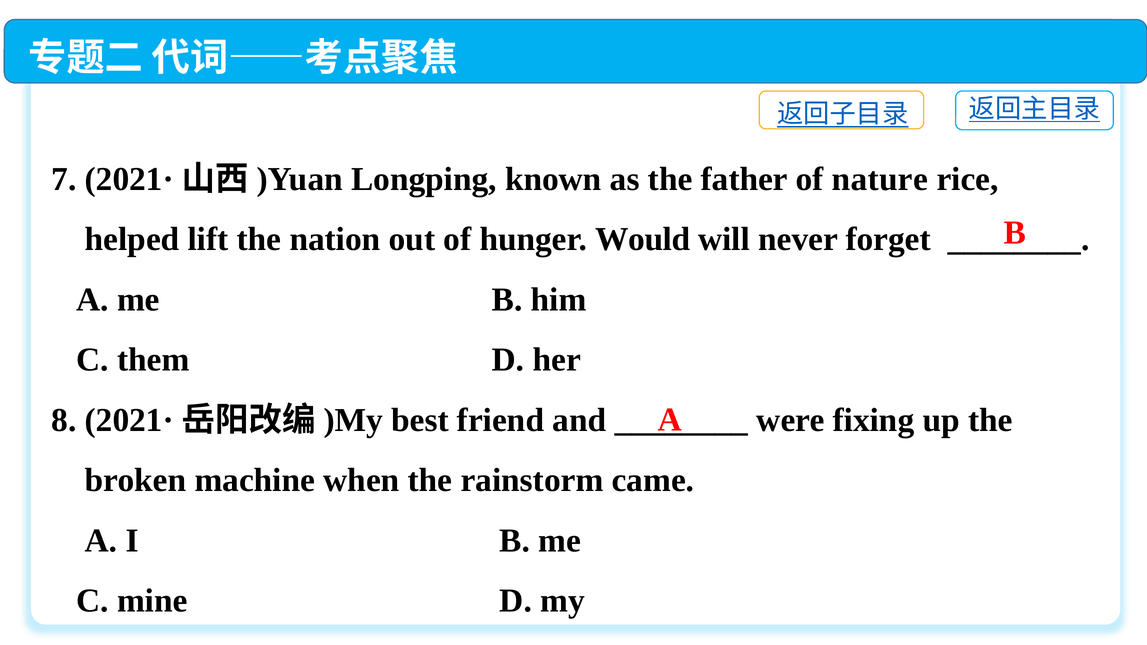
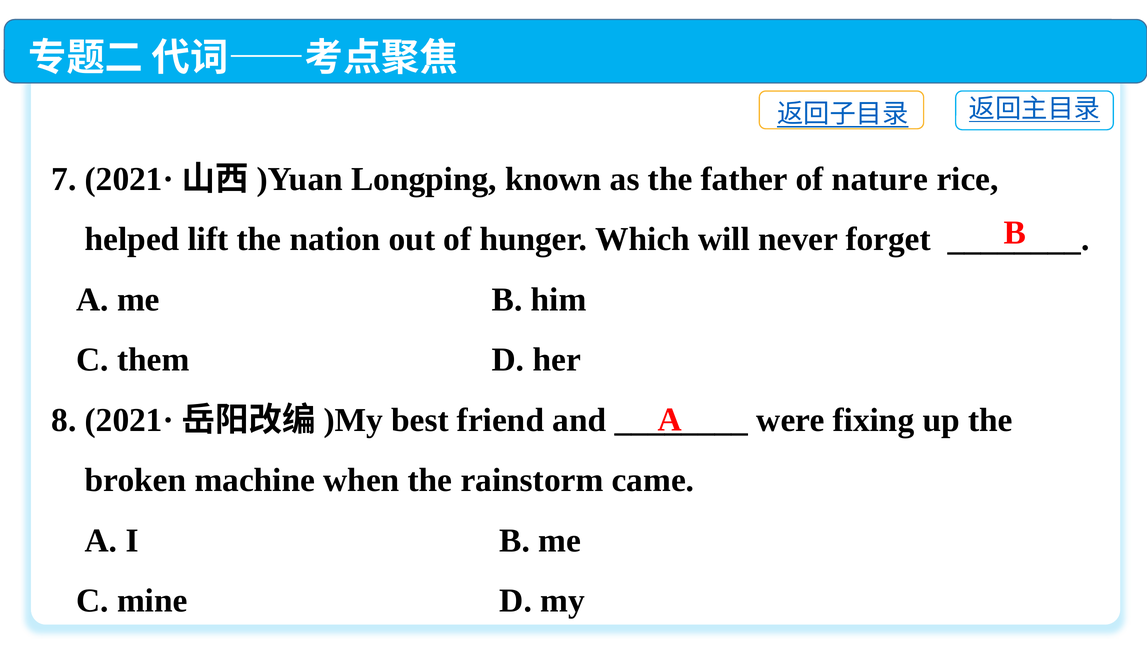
Would: Would -> Which (643, 239)
